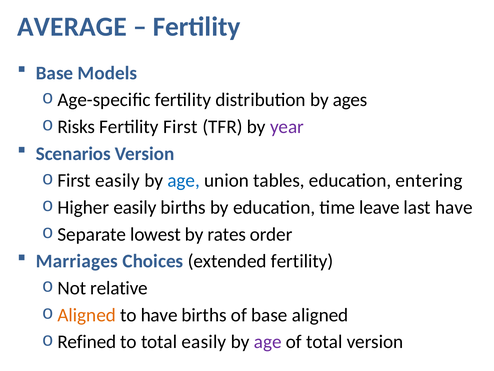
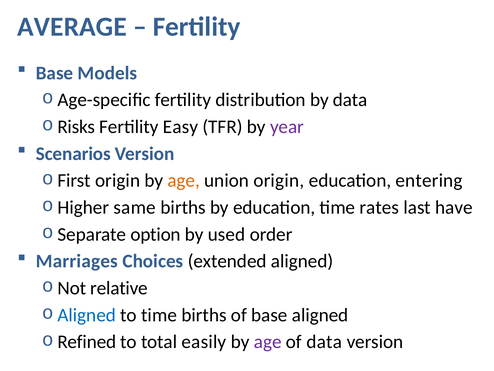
by ages: ages -> data (350, 100)
Fertility First: First -> Easy (180, 127)
First easily: easily -> origin (118, 180)
age colour: blue -> orange (184, 180)
union tables: tables -> origin (279, 180)
Higher easily: easily -> same (135, 207)
leave: leave -> rates (379, 207)
lowest: lowest -> option (156, 234)
rates: rates -> used (227, 234)
extended fertility: fertility -> aligned (302, 261)
Aligned colour: orange -> blue (87, 315)
to have: have -> time (159, 315)
of total: total -> data (324, 342)
